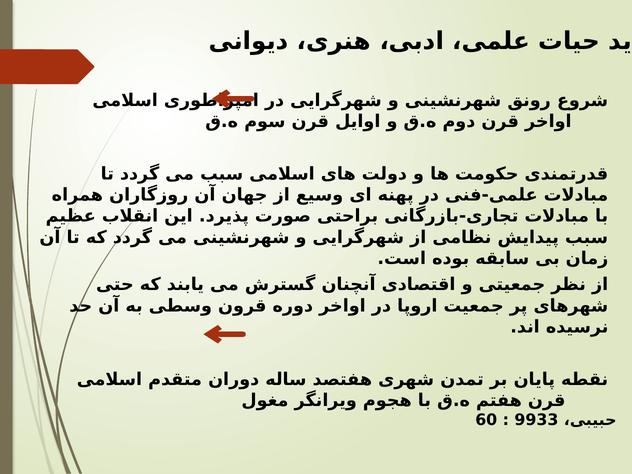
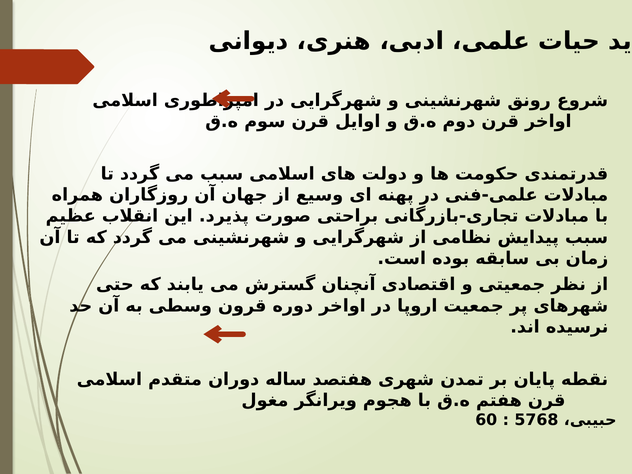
9933: 9933 -> 5768 (536, 420)
